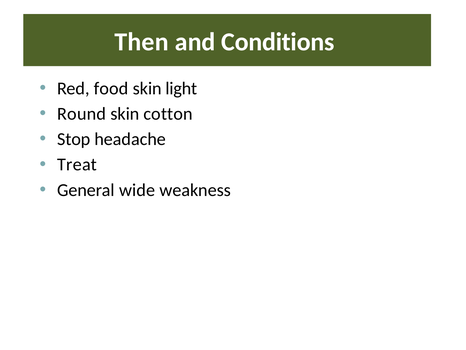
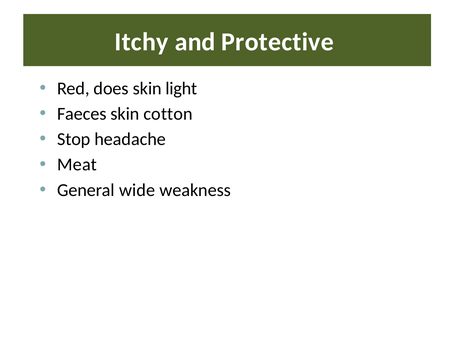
Then: Then -> Itchy (142, 42)
Conditions: Conditions -> Protective (278, 42)
food: food -> does (111, 88)
Round: Round -> Faeces (82, 114)
Treat: Treat -> Meat (77, 164)
